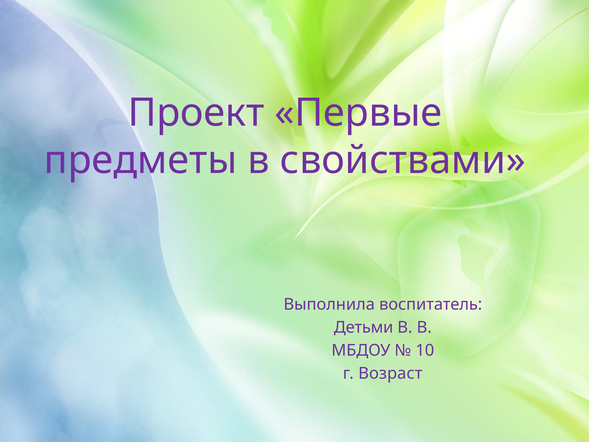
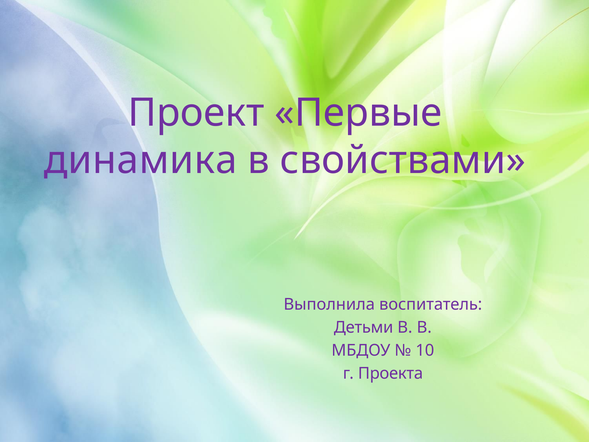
предметы: предметы -> динамика (140, 160)
Возраст: Возраст -> Проекта (390, 373)
